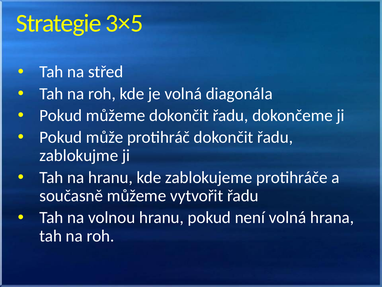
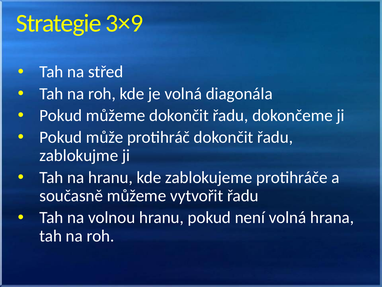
3×5: 3×5 -> 3×9 (124, 23)
